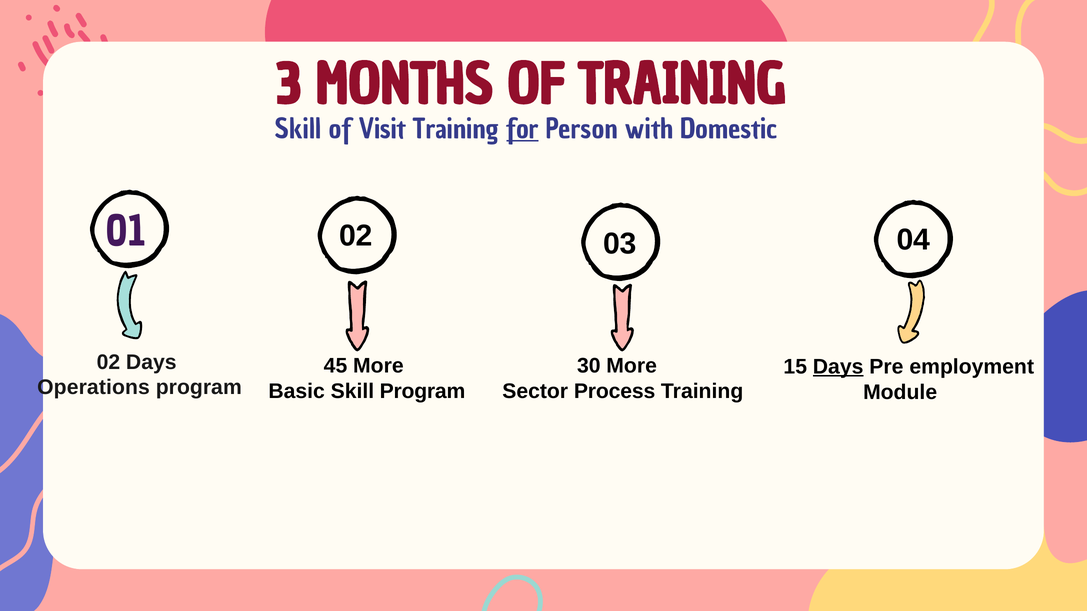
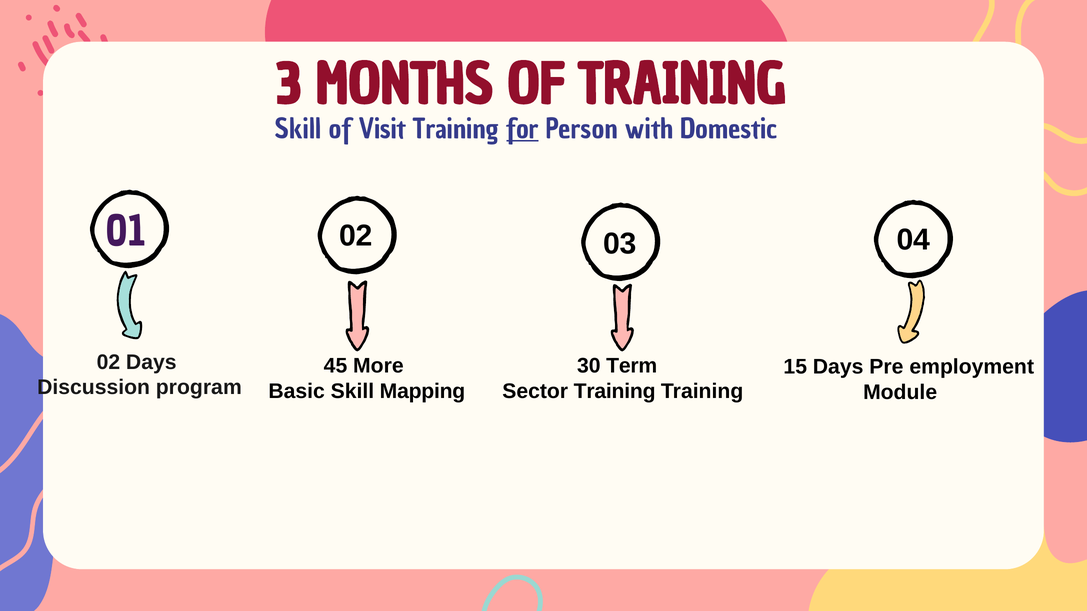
30 More: More -> Term (632, 366)
Days underline: present -> none (838, 367)
Operations: Operations -> Discussion (94, 388)
Skill Program: Program -> Mapping (422, 391)
Sector Process: Process -> Training (615, 391)
